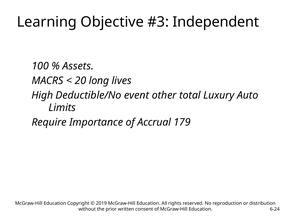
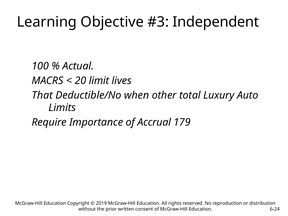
Assets: Assets -> Actual (78, 66)
long: long -> limit (99, 81)
High: High -> That (42, 95)
event: event -> when (137, 95)
